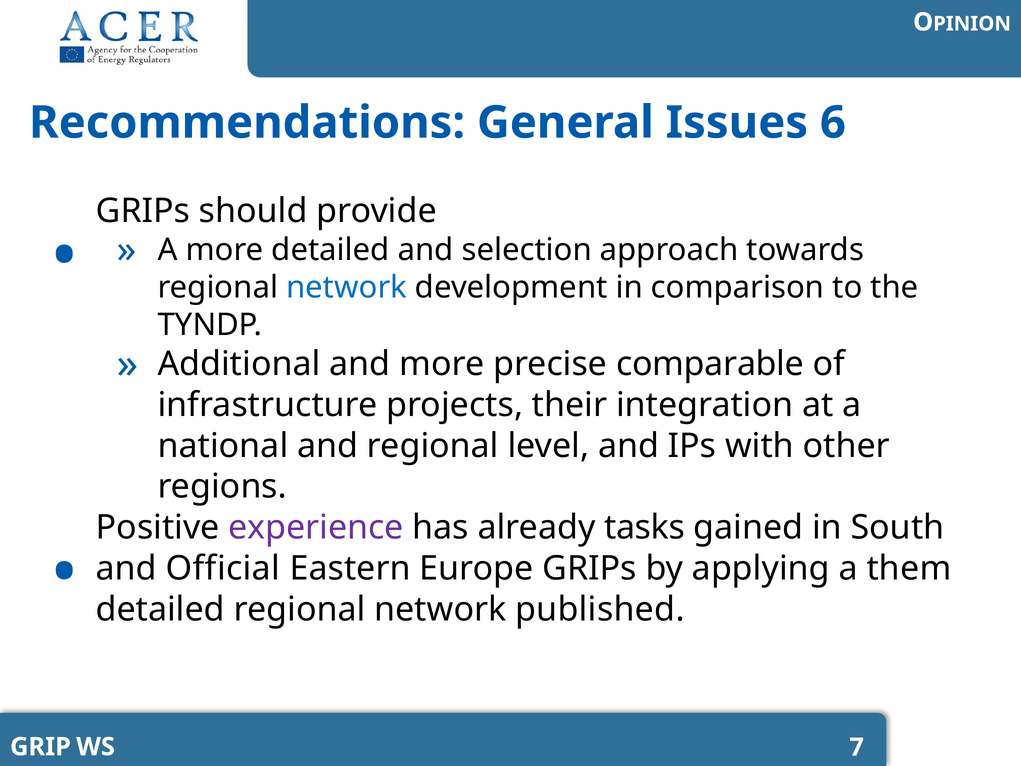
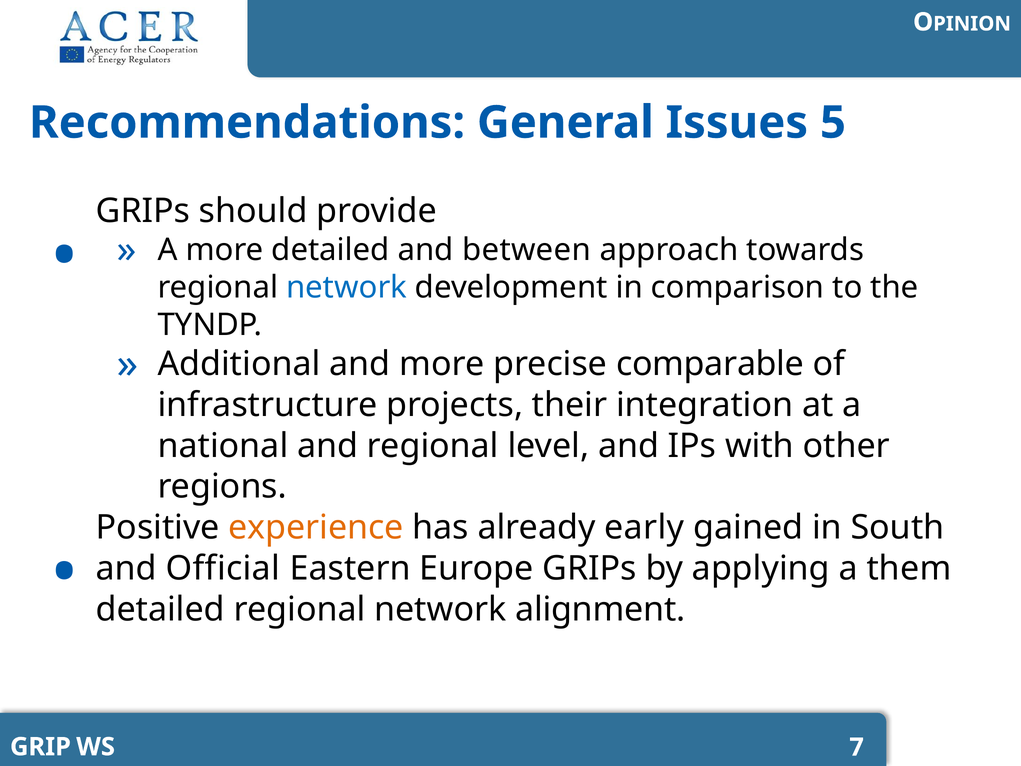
6: 6 -> 5 (833, 123)
selection: selection -> between (527, 250)
experience colour: purple -> orange (316, 527)
tasks: tasks -> early (644, 527)
published: published -> alignment (600, 609)
